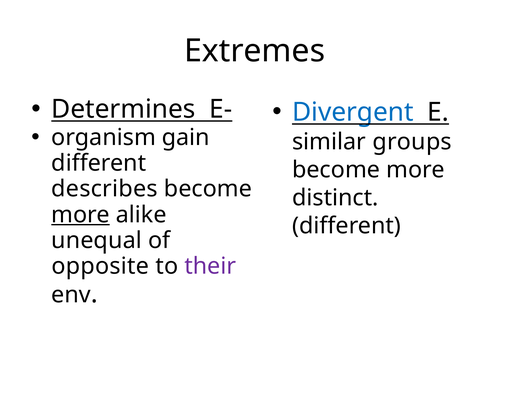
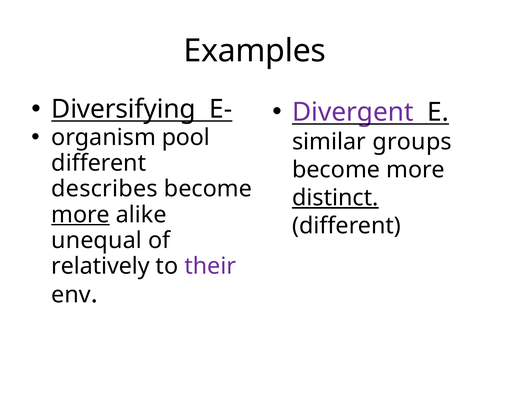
Extremes: Extremes -> Examples (255, 51)
Determines: Determines -> Diversifying (123, 109)
Divergent colour: blue -> purple (353, 112)
gain: gain -> pool (186, 137)
distinct underline: none -> present (335, 198)
opposite: opposite -> relatively (101, 267)
